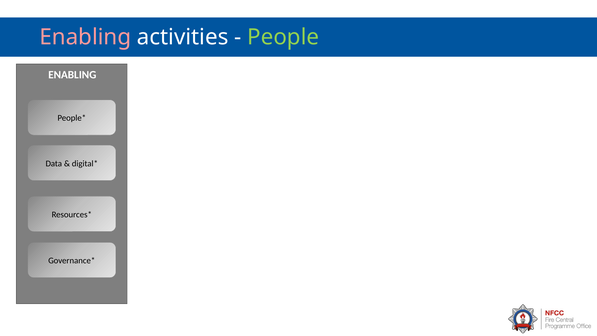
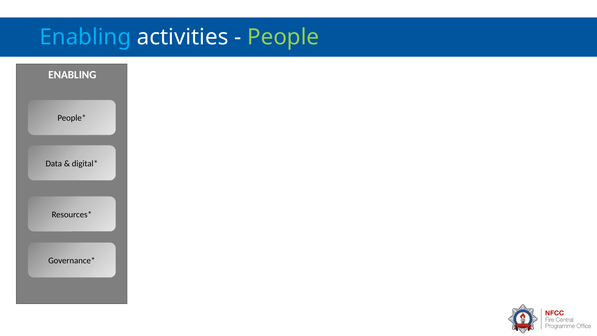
Enabling colour: pink -> light blue (85, 37)
